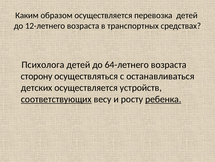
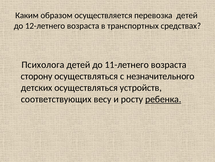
64-летнего: 64-летнего -> 11-летнего (127, 64)
останавливаться: останавливаться -> незначительного (160, 76)
детских осуществляется: осуществляется -> осуществляться (86, 87)
соответствующих underline: present -> none (56, 99)
